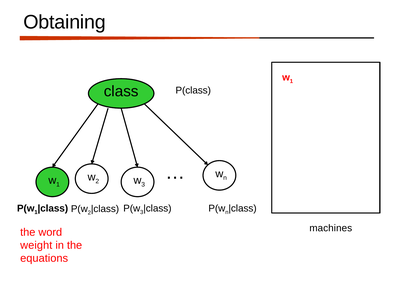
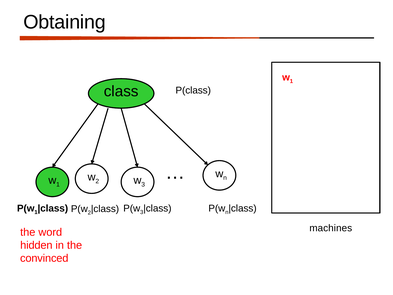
weight: weight -> hidden (36, 245)
equations: equations -> convinced (44, 258)
